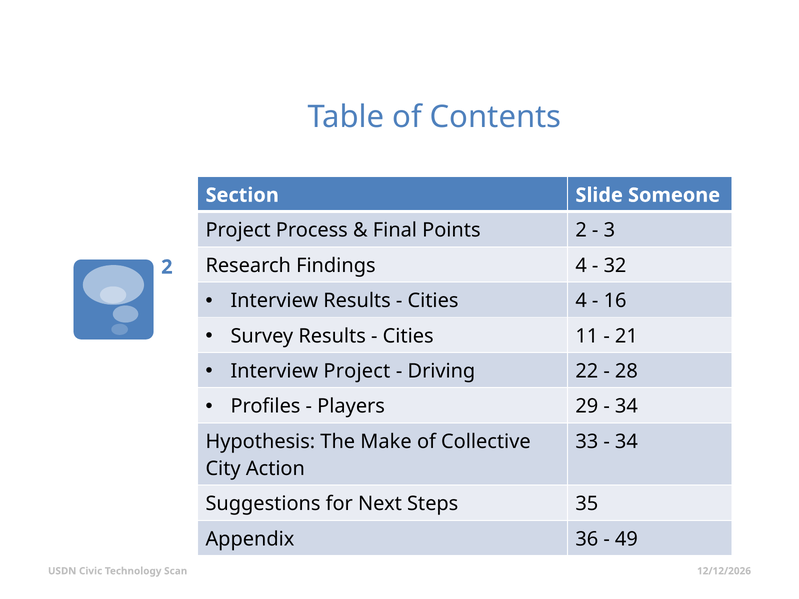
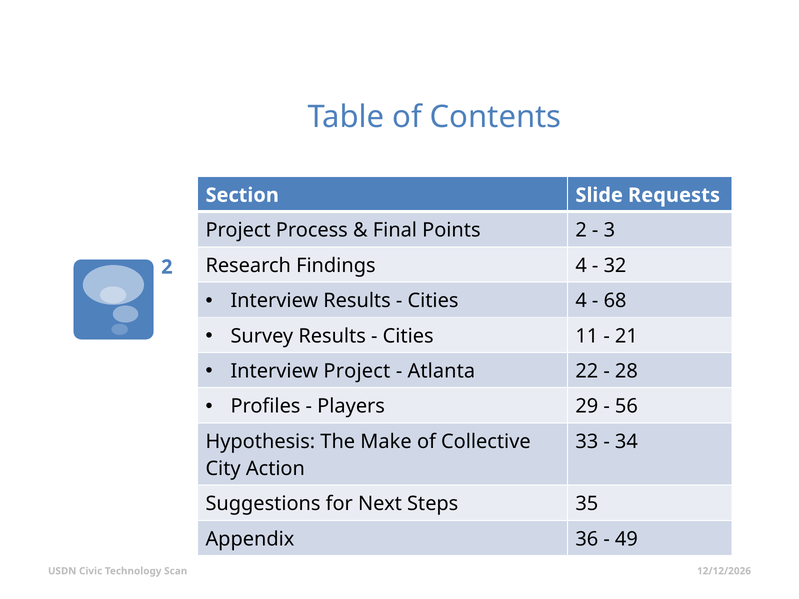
Someone: Someone -> Requests (674, 195)
16: 16 -> 68 (615, 301)
Driving: Driving -> Atlanta (441, 371)
34: 34 -> 56 (626, 406)
